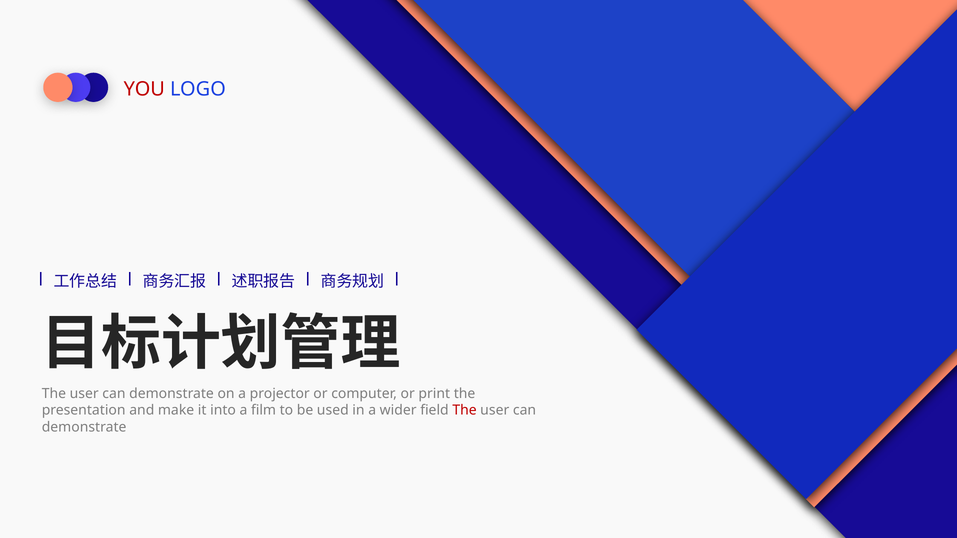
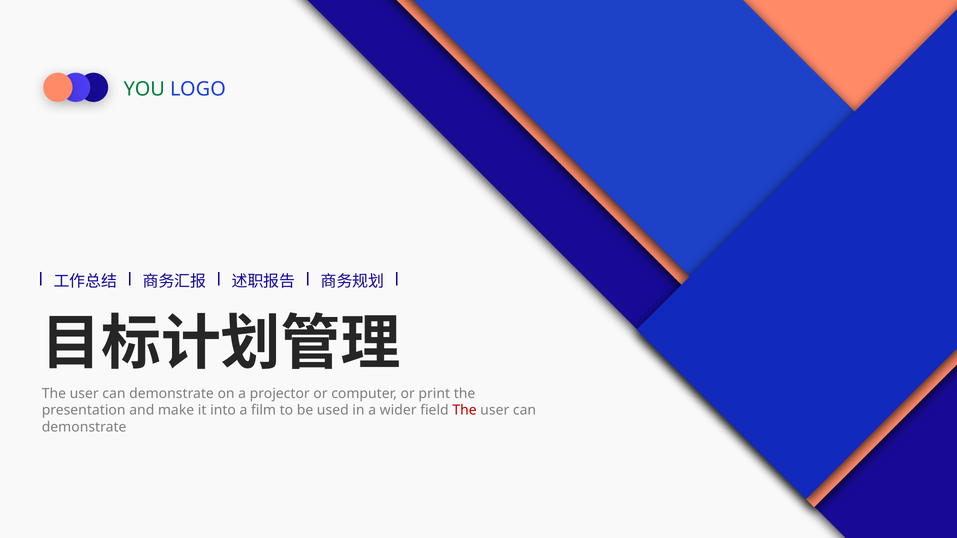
YOU colour: red -> green (144, 89)
